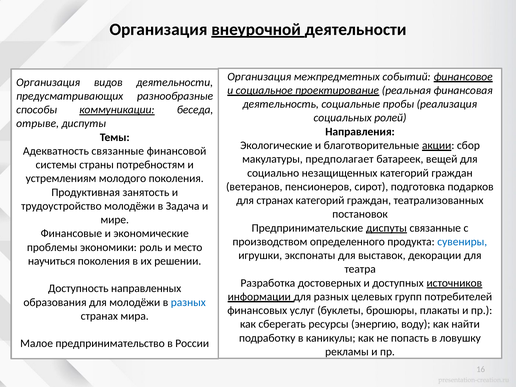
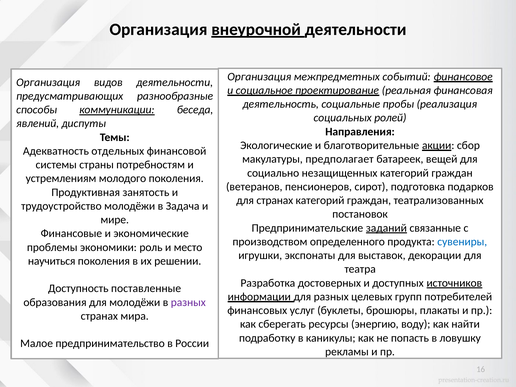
отрыве: отрыве -> явлений (38, 123)
Адекватность связанные: связанные -> отдельных (118, 151)
Предпринимательские диспуты: диспуты -> заданий (386, 228)
направленных: направленных -> поставленные (146, 289)
разных colour: blue -> purple (188, 302)
